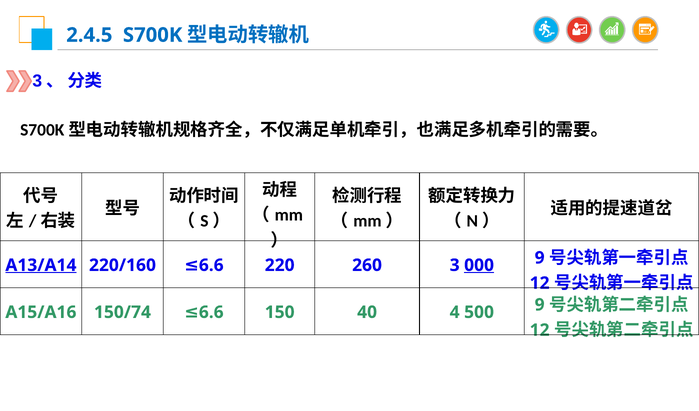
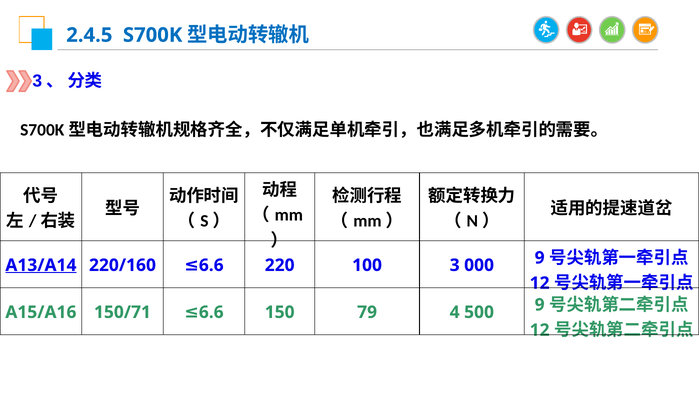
260: 260 -> 100 (367, 265)
000 underline: present -> none (479, 265)
150/74: 150/74 -> 150/71 (122, 312)
40: 40 -> 79 (367, 312)
